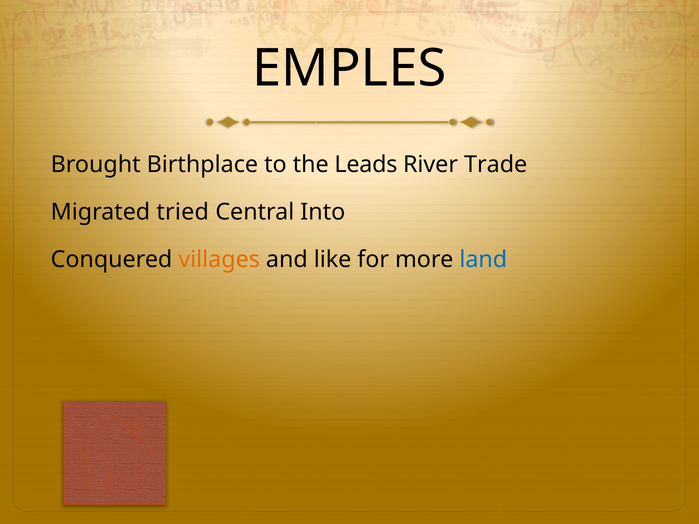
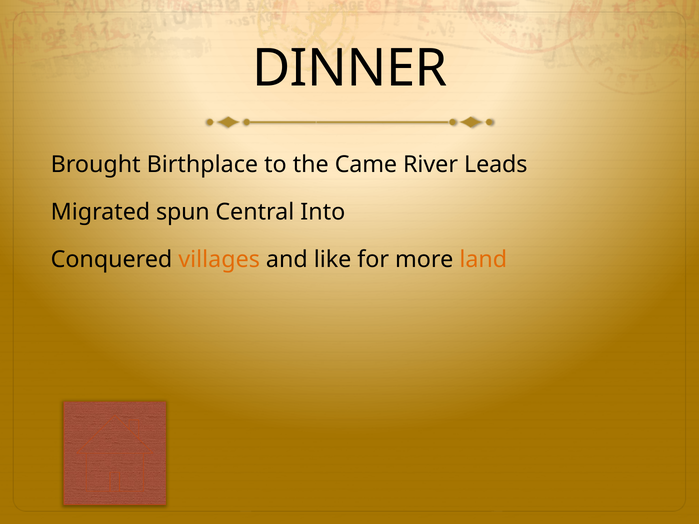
EMPLES: EMPLES -> DINNER (350, 68)
Leads: Leads -> Came (366, 165)
Trade: Trade -> Leads (496, 165)
tried: tried -> spun (183, 212)
land colour: blue -> orange (483, 260)
